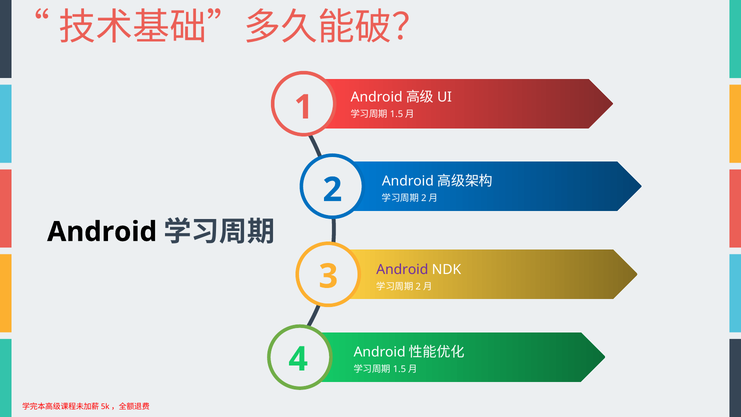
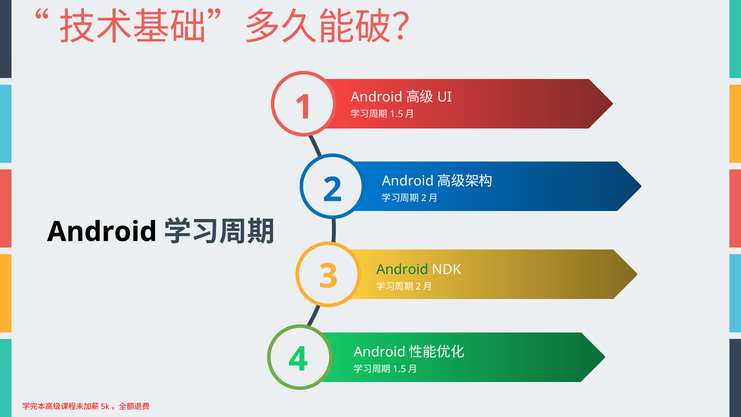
Android colour: purple -> green (402, 270)
